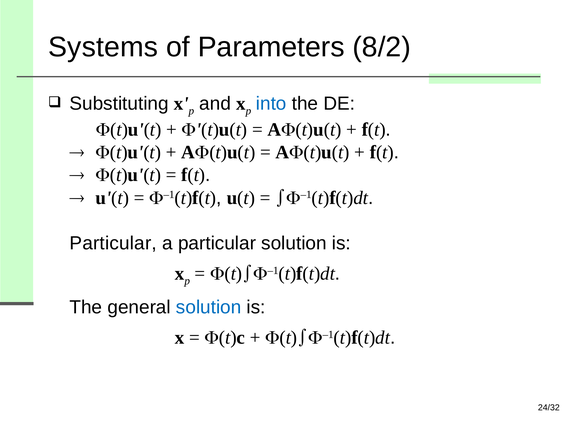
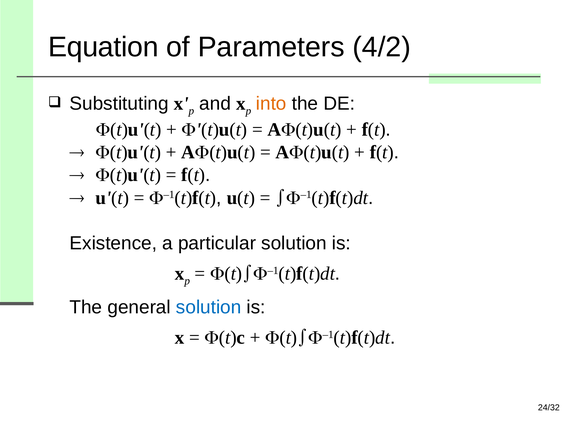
Systems: Systems -> Equation (103, 47)
8/2: 8/2 -> 4/2 (382, 47)
into colour: blue -> orange (271, 103)
Particular: Particular -> Existence (113, 243)
